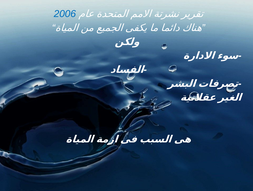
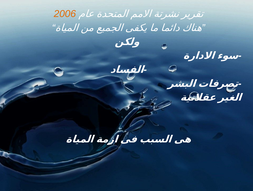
2006 colour: blue -> orange (65, 14)
